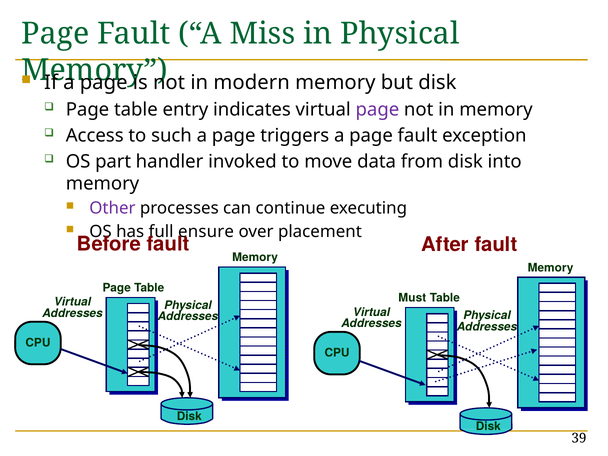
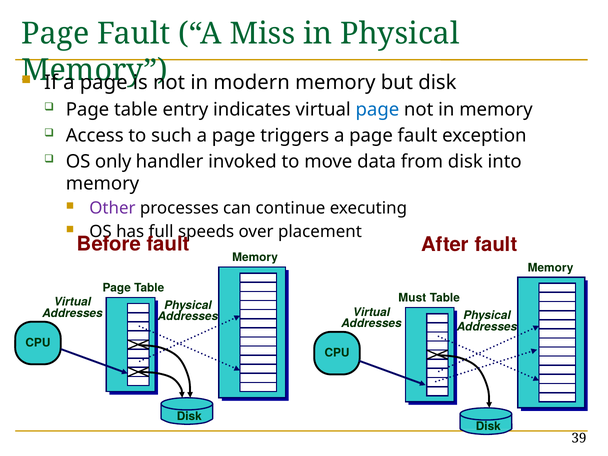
page colour: purple -> blue (377, 109)
part: part -> only (113, 161)
ensure: ensure -> speeds (206, 232)
